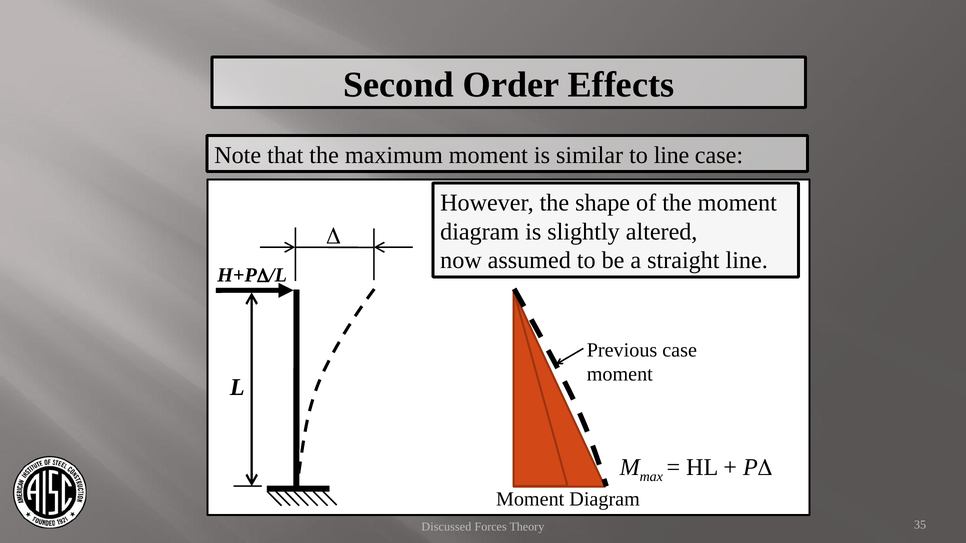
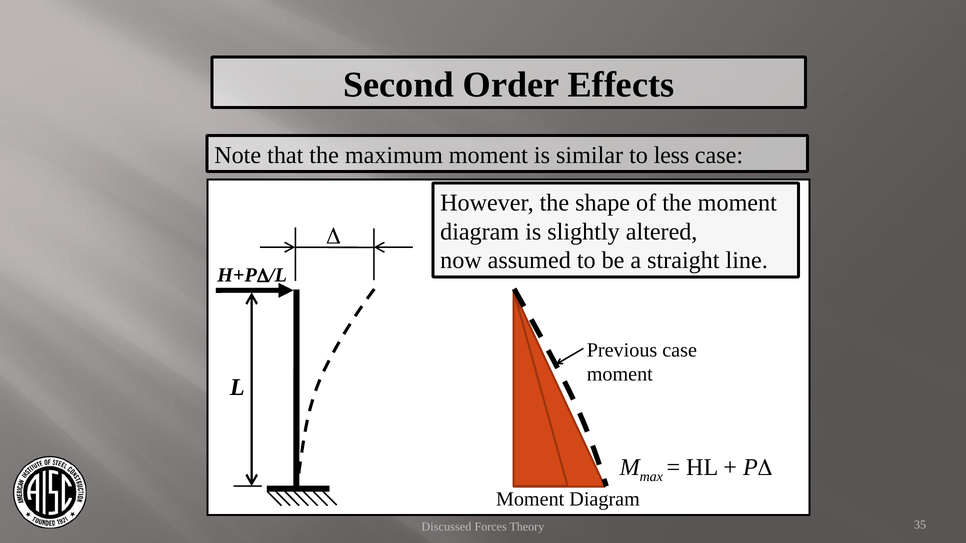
to line: line -> less (672, 155)
